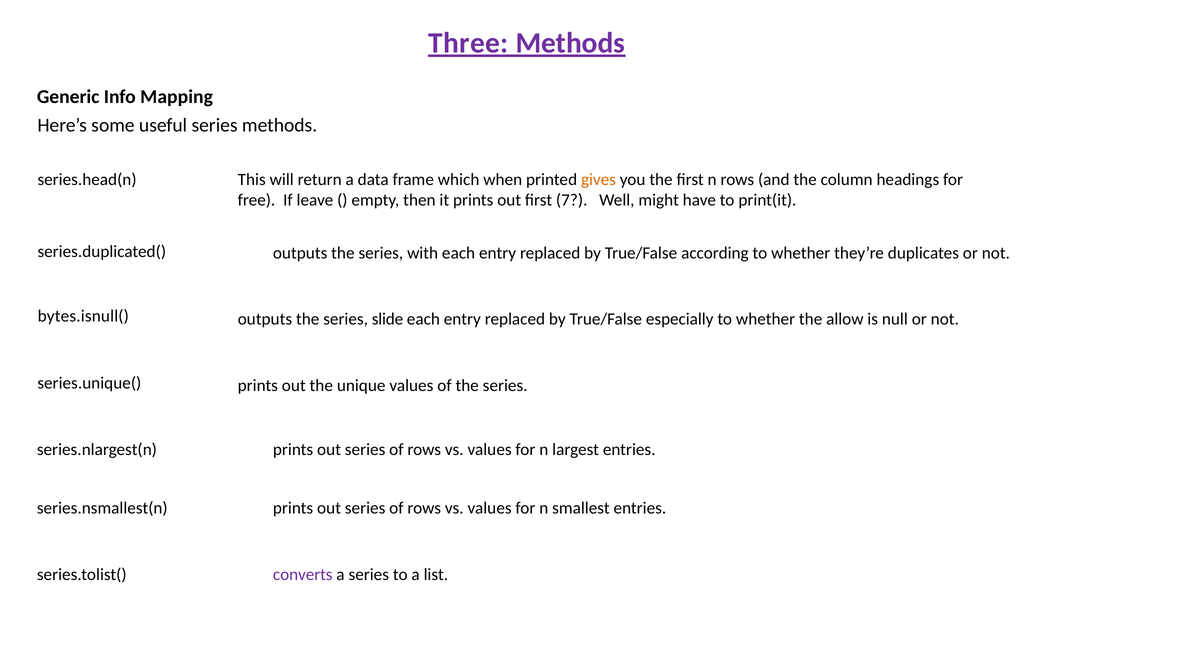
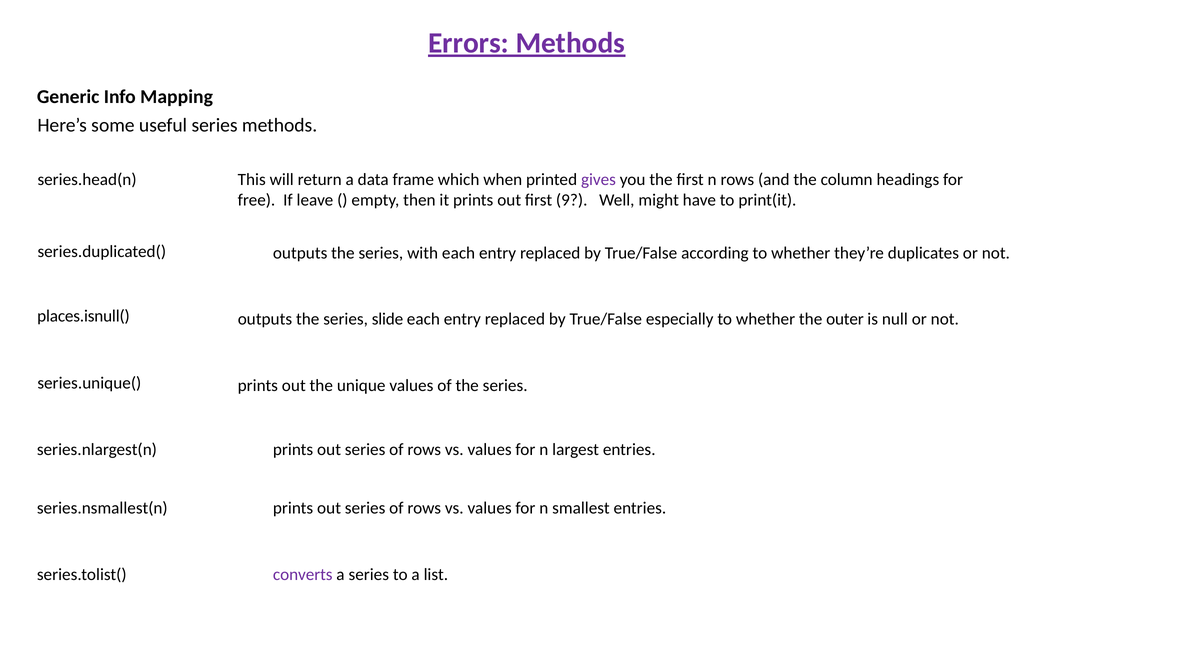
Three: Three -> Errors (468, 43)
gives colour: orange -> purple (598, 180)
7: 7 -> 9 (572, 200)
bytes.isnull(: bytes.isnull( -> places.isnull( (83, 316)
allow: allow -> outer (845, 319)
